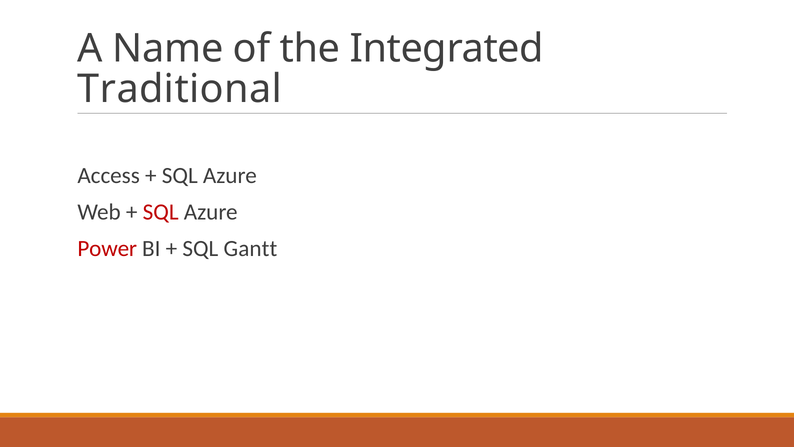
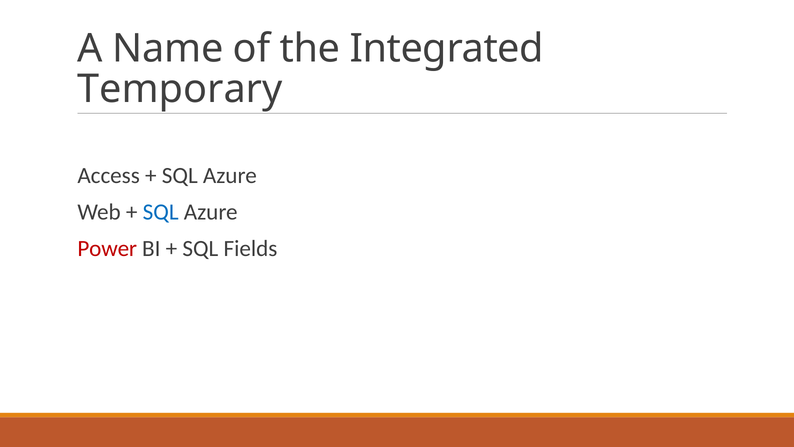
Traditional: Traditional -> Temporary (180, 89)
SQL colour: red -> blue (161, 212)
Gantt: Gantt -> Fields (250, 249)
